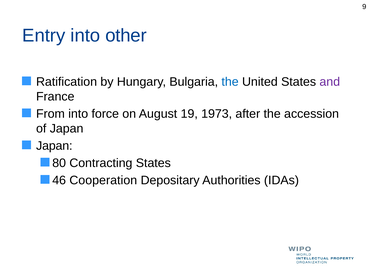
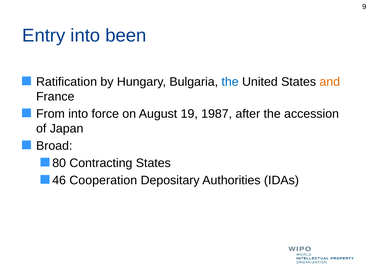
other: other -> been (126, 36)
and colour: purple -> orange (330, 82)
1973: 1973 -> 1987 (217, 114)
Japan: Japan -> Broad (54, 146)
